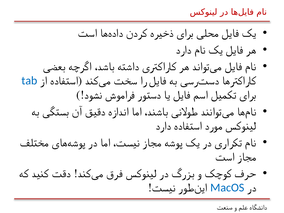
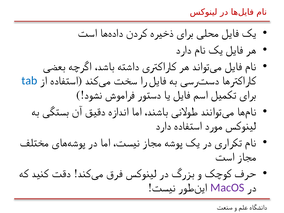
MacOS colour: blue -> purple (227, 188)
